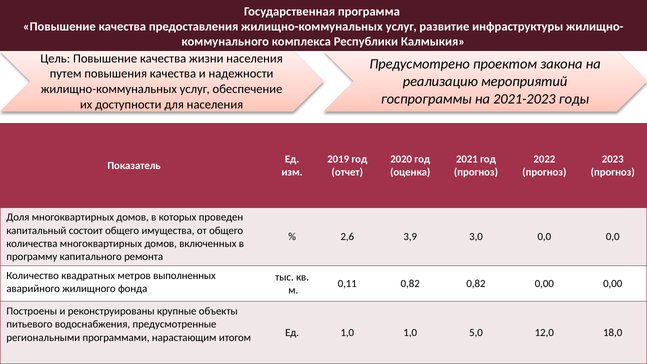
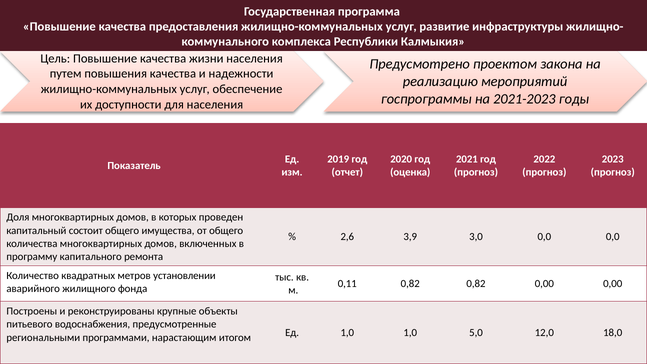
выполненных: выполненных -> установлении (184, 276)
